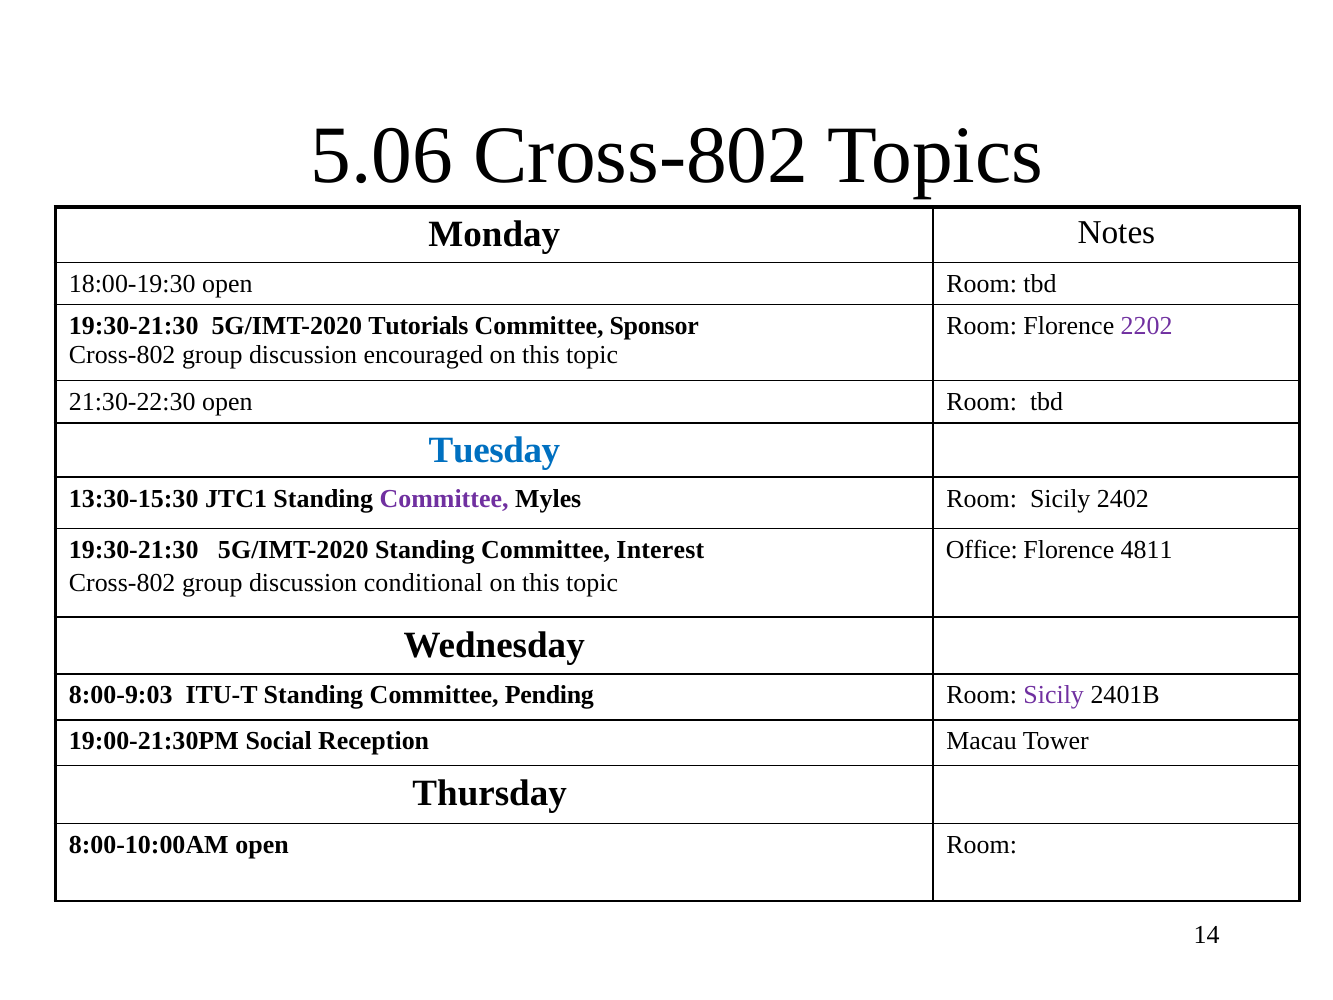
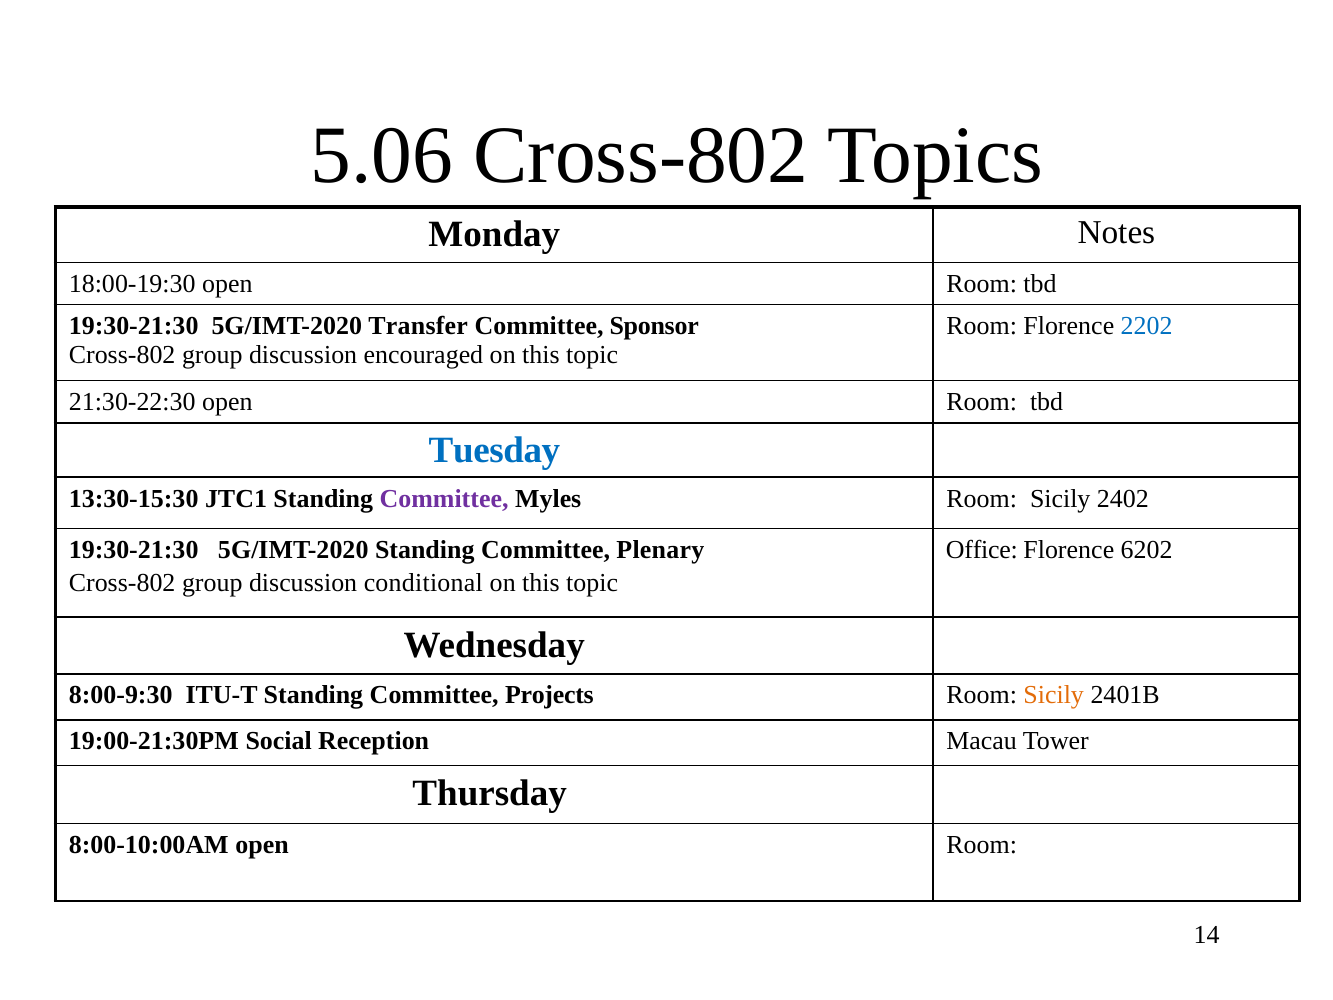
Tutorials: Tutorials -> Transfer (418, 326)
2202 colour: purple -> blue (1147, 326)
Interest: Interest -> Plenary (660, 549)
4811: 4811 -> 6202 (1147, 549)
8:00-9:03: 8:00-9:03 -> 8:00-9:30 (121, 695)
Pending: Pending -> Projects (549, 695)
Sicily colour: purple -> orange (1054, 695)
